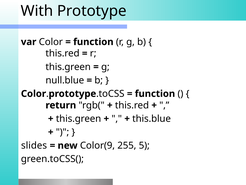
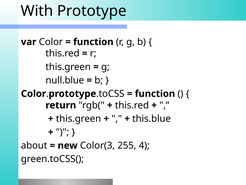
slides: slides -> about (34, 145)
Color(9: Color(9 -> Color(3 (97, 145)
5: 5 -> 4 (144, 145)
